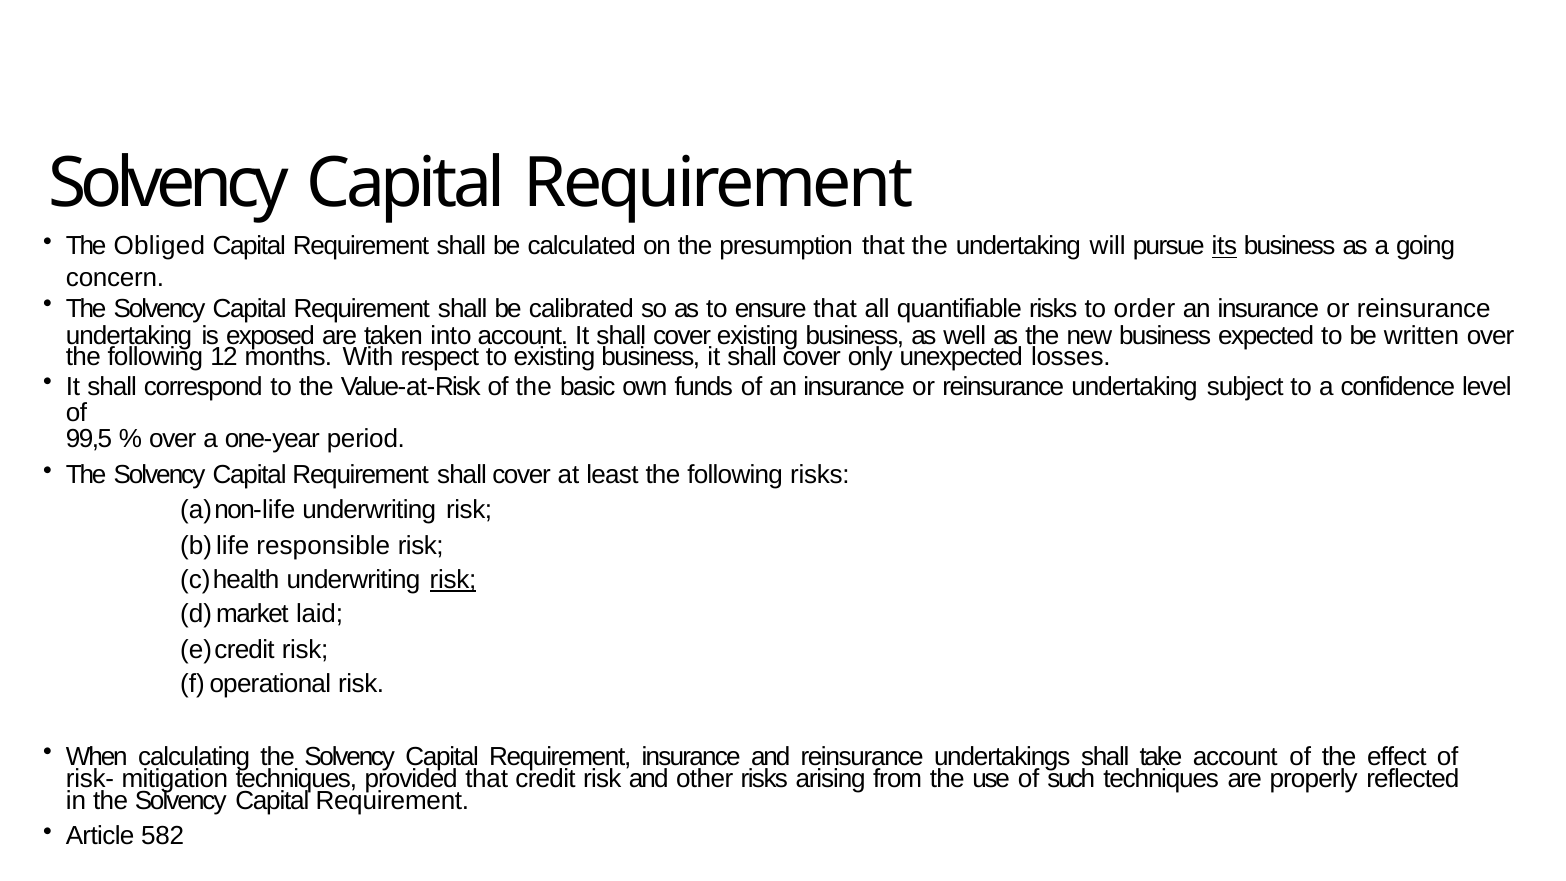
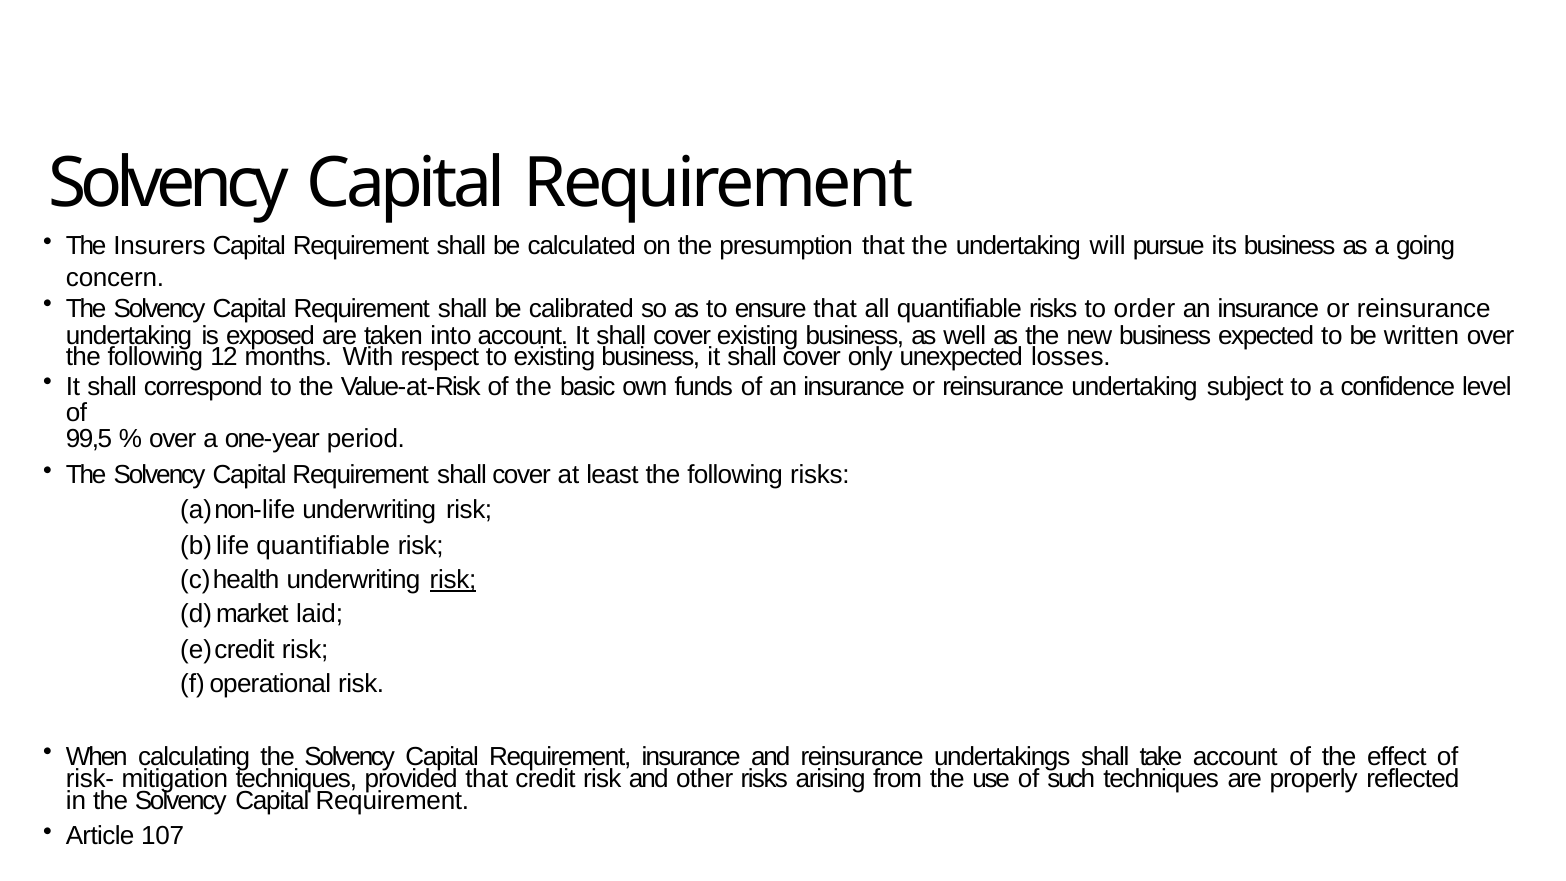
Obliged: Obliged -> Insurers (160, 246)
its underline: present -> none (1224, 246)
responsible: responsible -> quantifiable (323, 545)
582: 582 -> 107 (163, 836)
